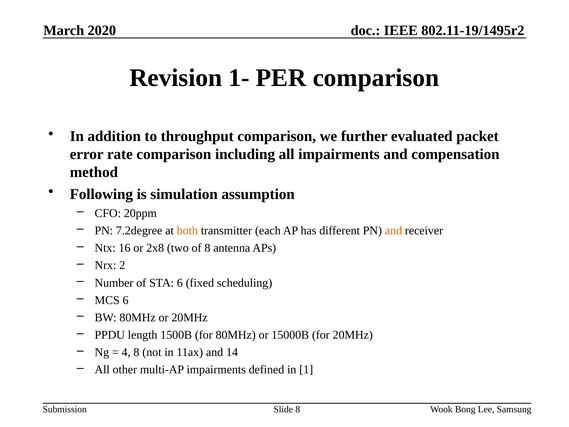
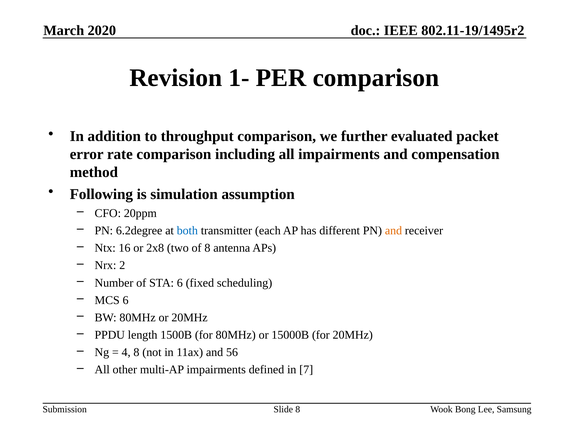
7.2degree: 7.2degree -> 6.2degree (139, 230)
both colour: orange -> blue (187, 230)
14: 14 -> 56 (232, 352)
1: 1 -> 7 (306, 370)
